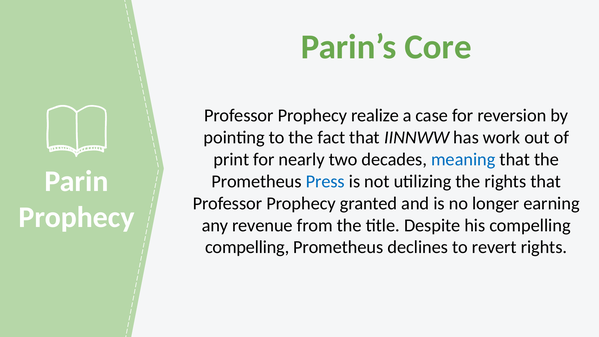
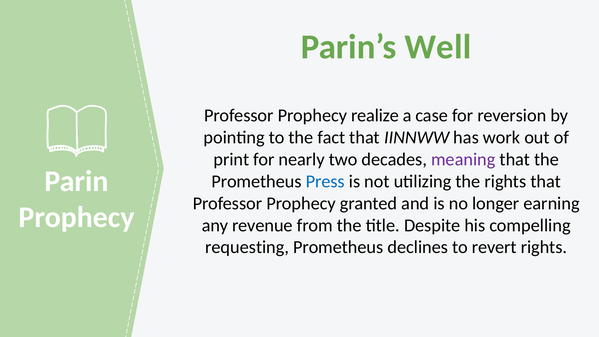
Core: Core -> Well (438, 47)
meaning colour: blue -> purple (463, 159)
compelling: compelling -> requesting (247, 247)
